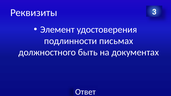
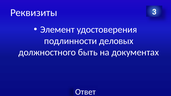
письмах: письмах -> деловых (116, 41)
